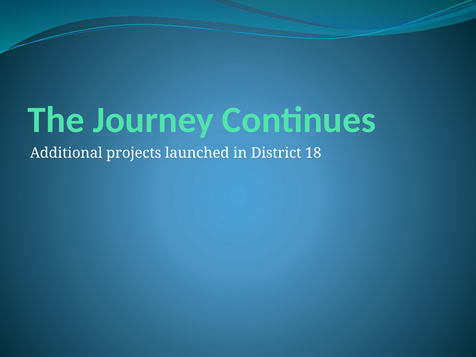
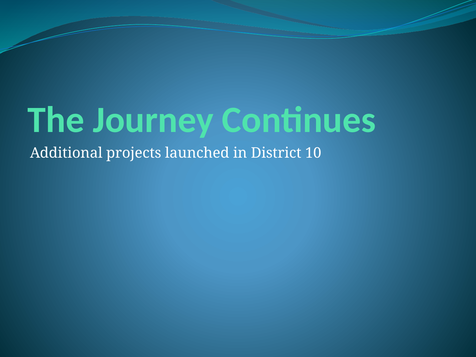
18: 18 -> 10 (313, 153)
